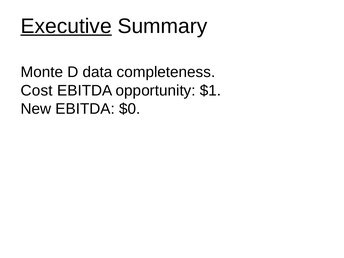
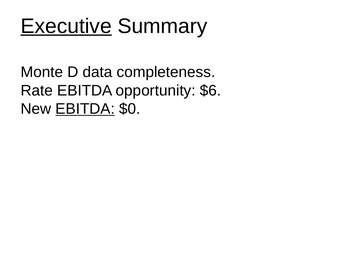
Cost: Cost -> Rate (37, 90)
$1: $1 -> $6 (211, 90)
EBITDA underline: none -> present (85, 109)
